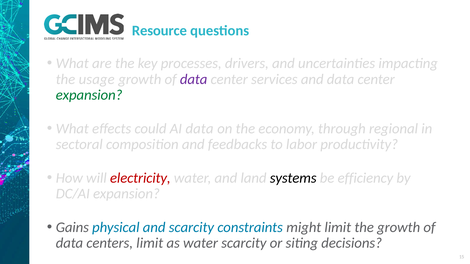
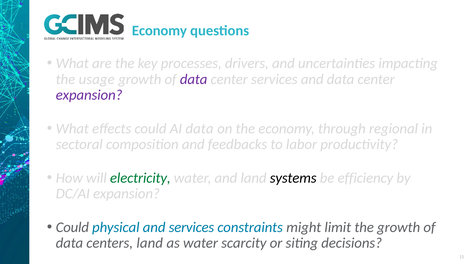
Resource: Resource -> Economy (159, 31)
expansion colour: green -> purple (89, 95)
electricity colour: red -> green (140, 178)
Gains: Gains -> Could (72, 228)
and scarcity: scarcity -> services (191, 228)
centers limit: limit -> land (150, 243)
